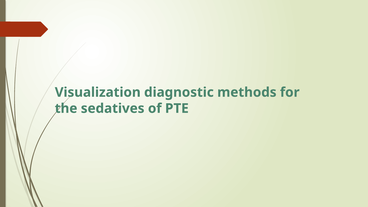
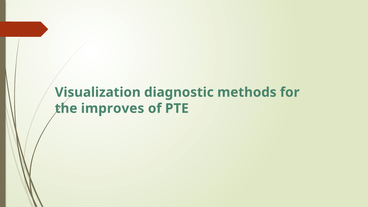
sedatives: sedatives -> improves (113, 108)
